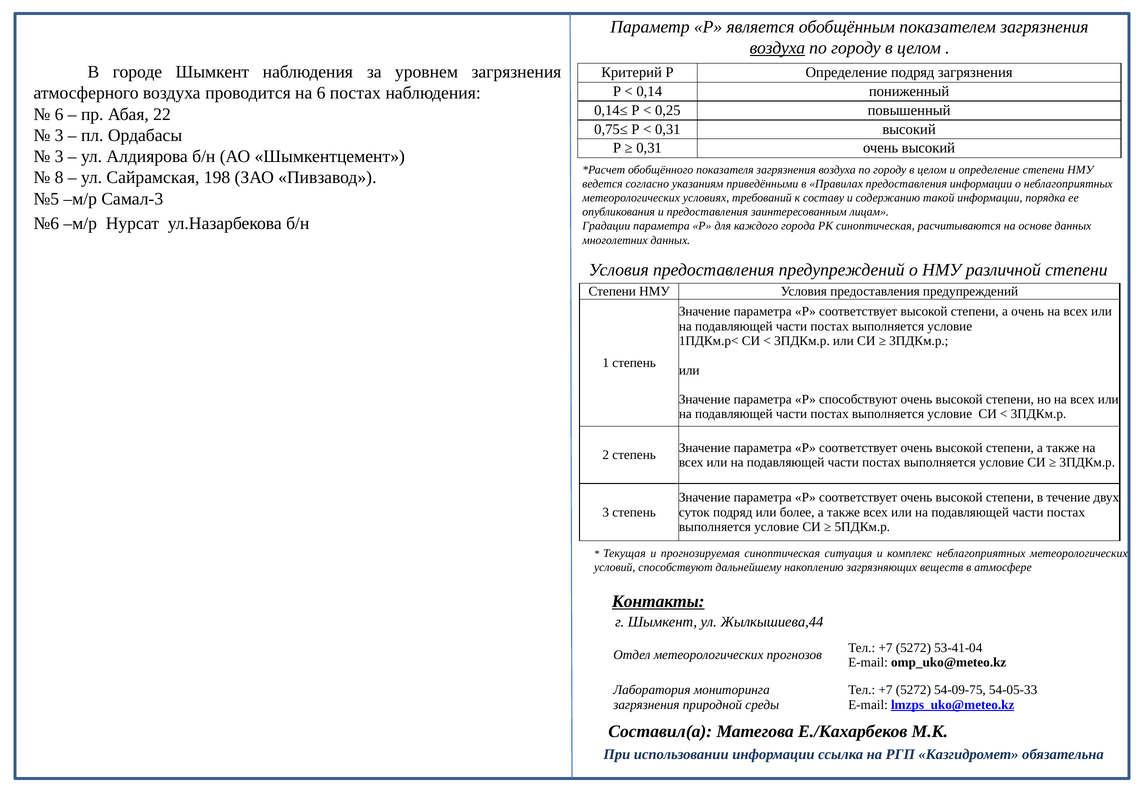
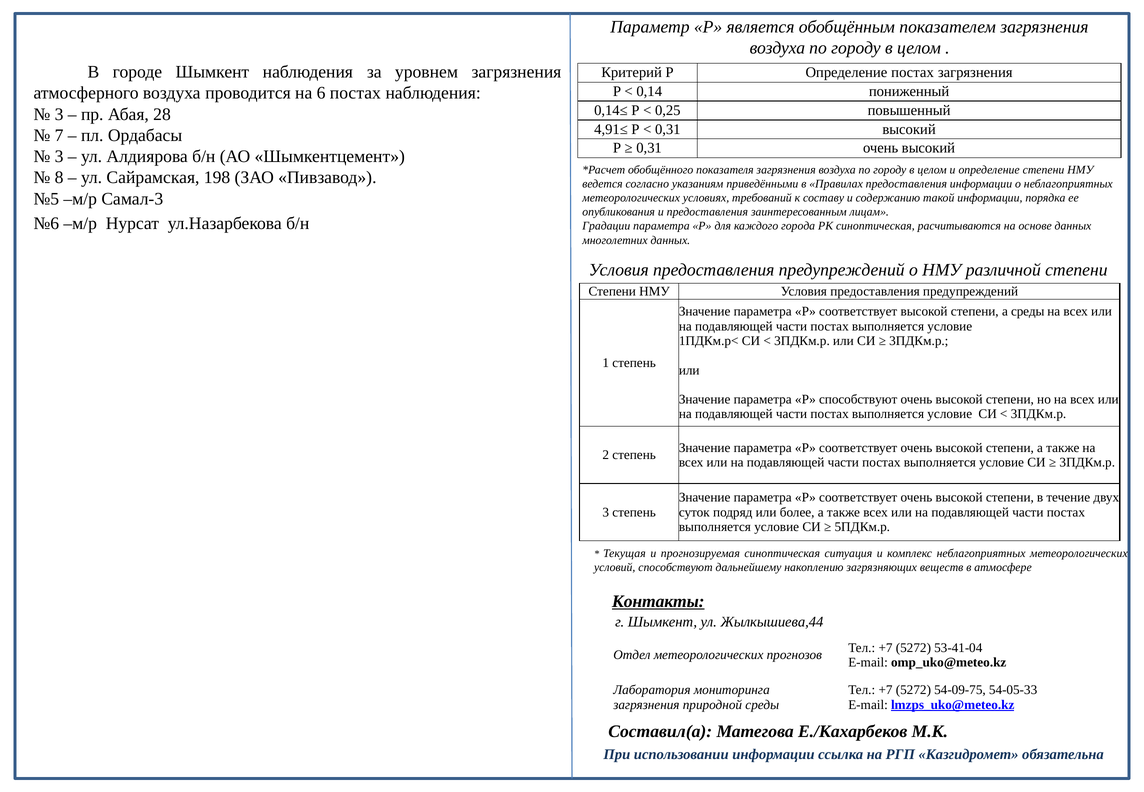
воздуха underline: present -> none (777, 48)
Определение подряд: подряд -> постах (913, 73)
6: 6 -> 3 (59, 114)
22: 22 -> 28 (162, 114)
0,75≤: 0,75≤ -> 4,91≤ (611, 129)
3: 3 -> 7 (59, 135)
а очень: очень -> среды (1028, 312)
